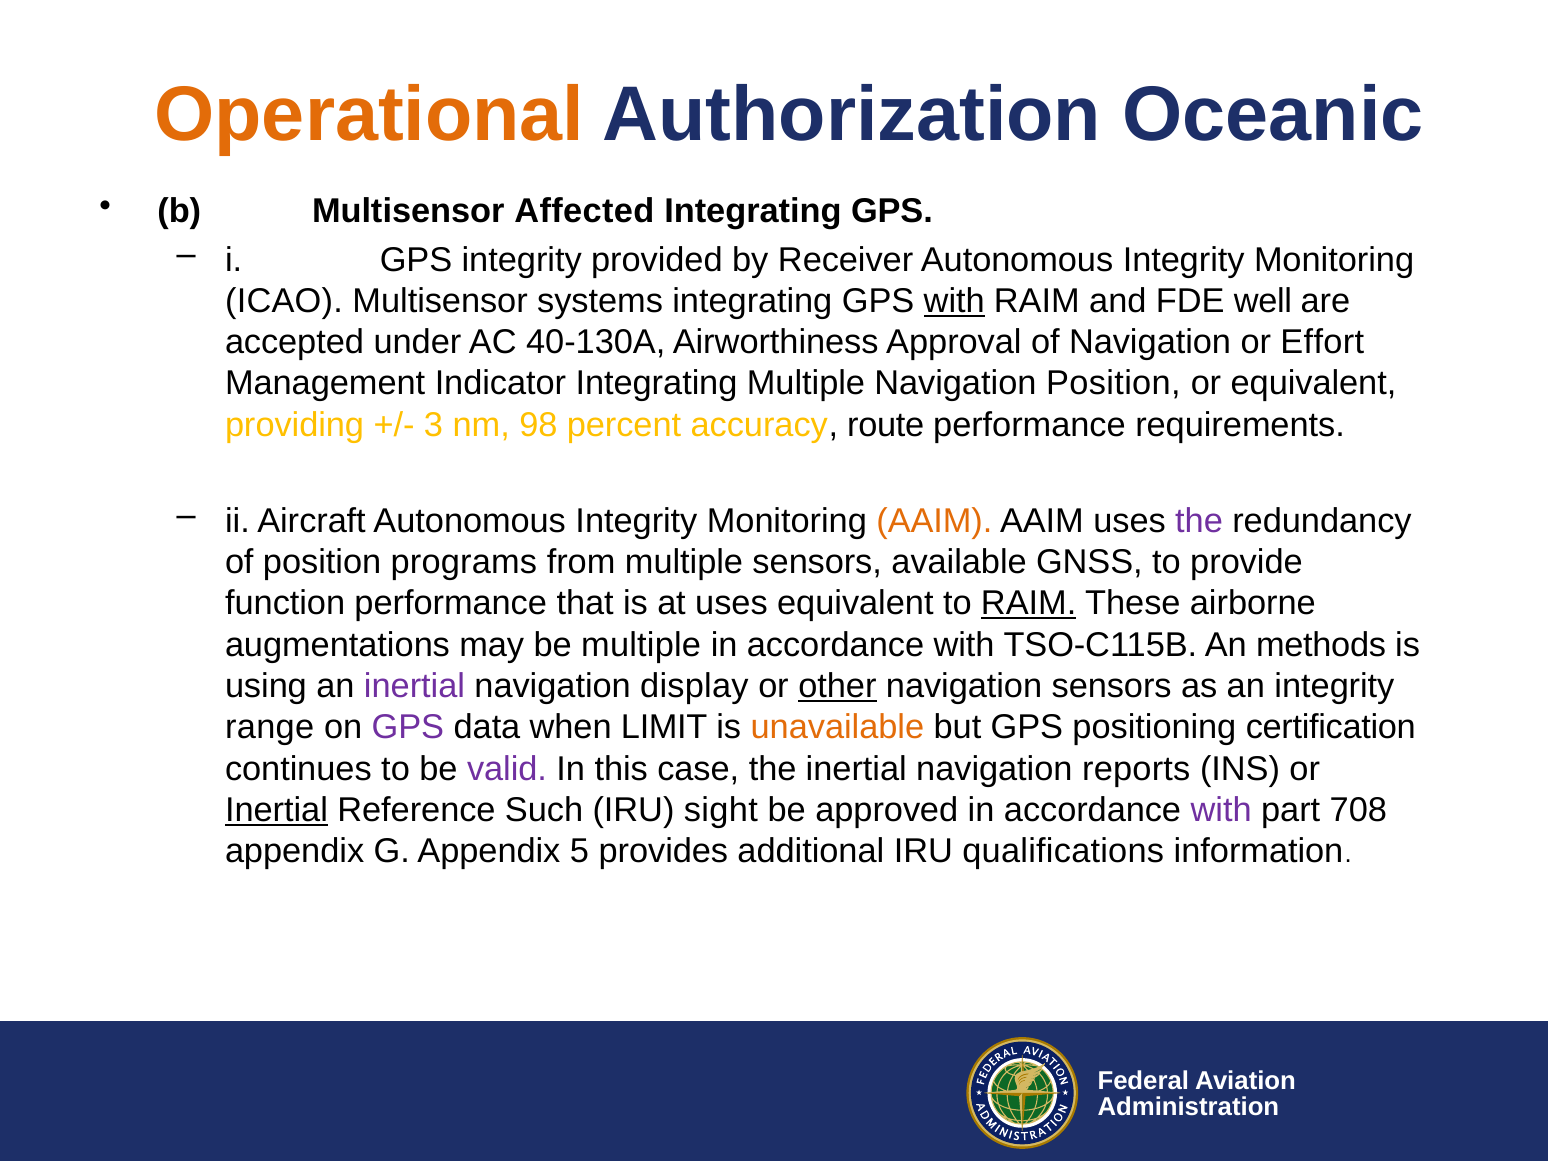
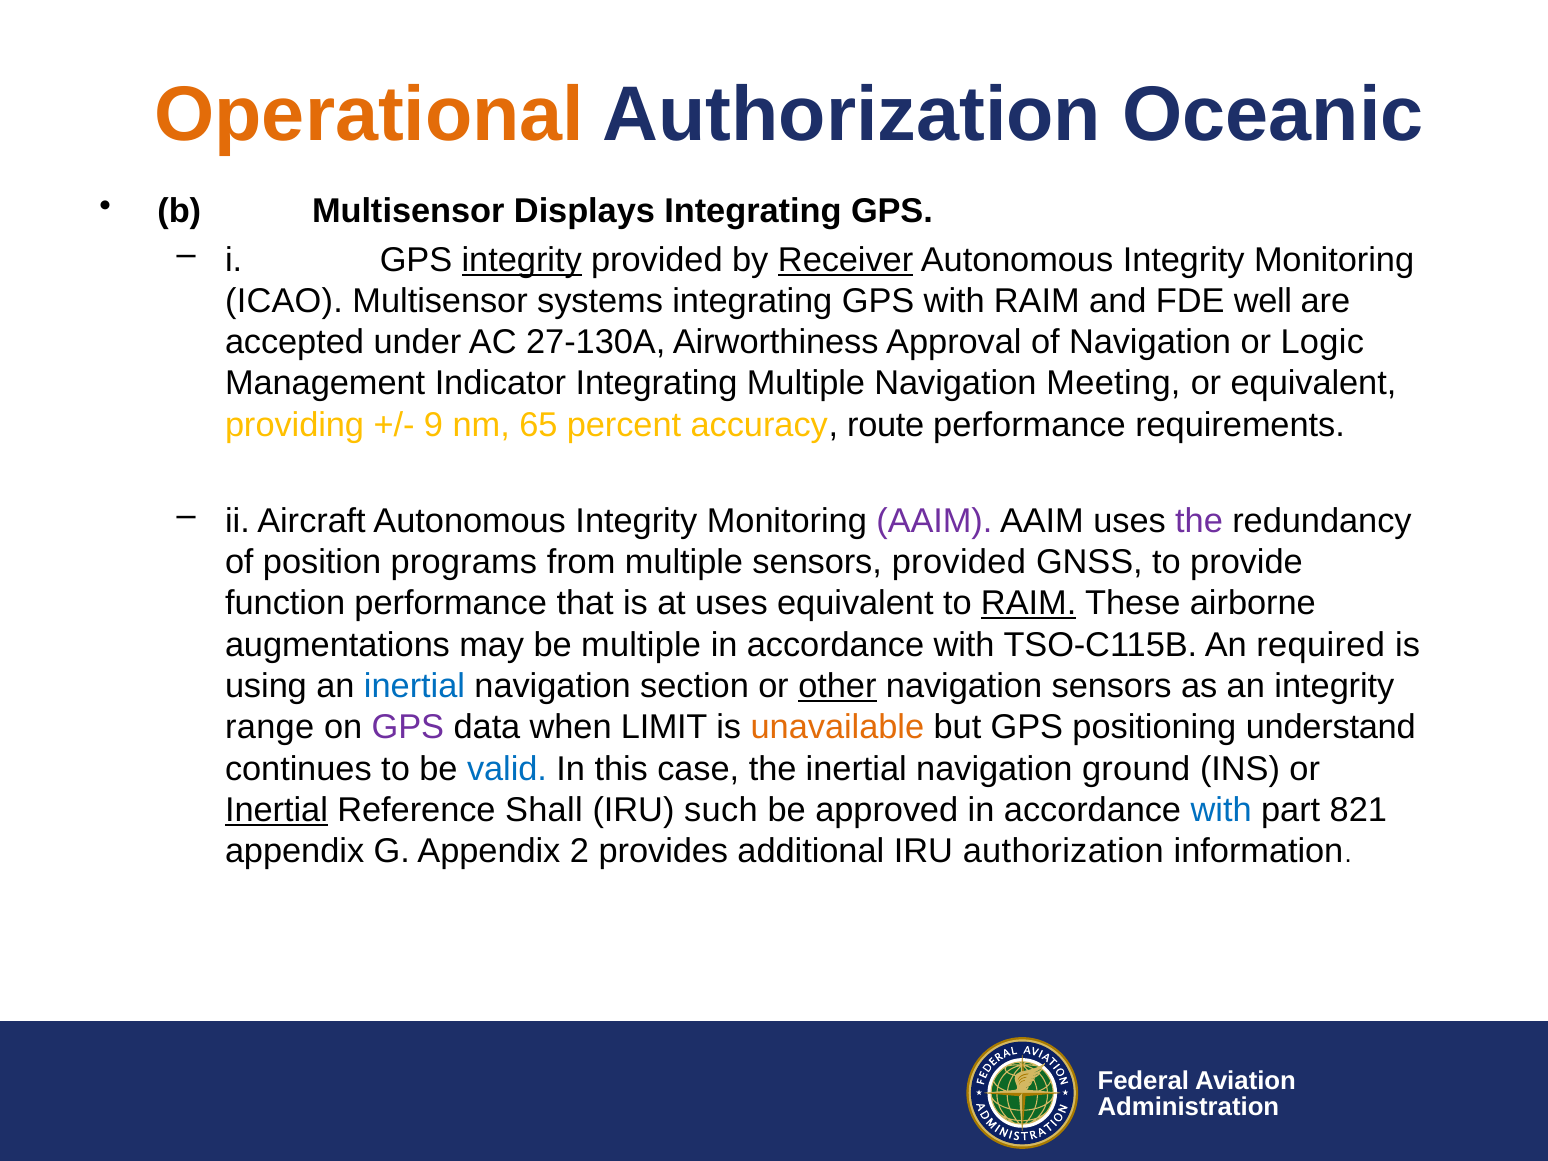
Affected: Affected -> Displays (584, 212)
integrity underline: none -> present (522, 260)
Receiver underline: none -> present (846, 260)
with underline: present -> none (954, 301)
40-130A: 40-130A -> 27-130A (596, 342)
Effort: Effort -> Logic (1322, 342)
Navigation Position: Position -> Meeting (1113, 384)
3: 3 -> 9 (434, 425)
98: 98 -> 65 (538, 425)
AAIM colour: orange -> purple (934, 521)
sensors available: available -> provided (959, 562)
methods: methods -> required (1321, 645)
inertial colour: purple -> blue (415, 686)
display: display -> section (695, 686)
certification: certification -> understand (1331, 727)
valid colour: purple -> blue (507, 769)
reports: reports -> ground (1136, 769)
Such: Such -> Shall (544, 810)
sight: sight -> such (721, 810)
with colour: purple -> blue (1221, 810)
708: 708 -> 821 (1358, 810)
5: 5 -> 2 (580, 851)
IRU qualifications: qualifications -> authorization (1063, 851)
